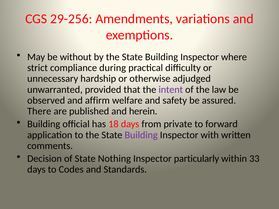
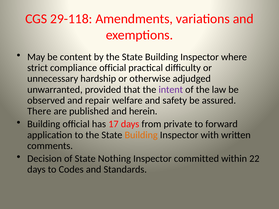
29-256: 29-256 -> 29-118 (71, 19)
without: without -> content (76, 57)
compliance during: during -> official (113, 68)
affirm: affirm -> repair (97, 100)
18: 18 -> 17 (113, 124)
Building colour: purple -> orange (141, 135)
particularly: particularly -> committed (196, 159)
33: 33 -> 22 (254, 159)
